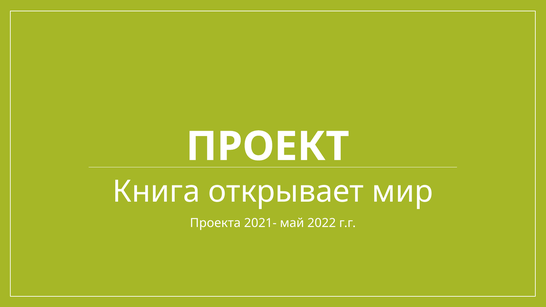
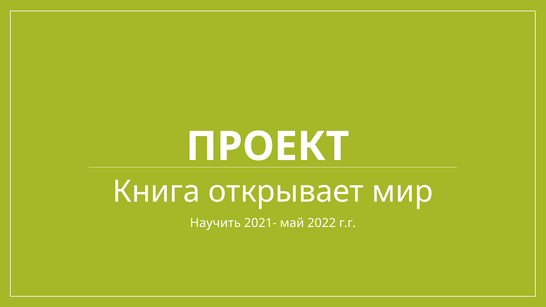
Проекта: Проекта -> Научить (215, 223)
